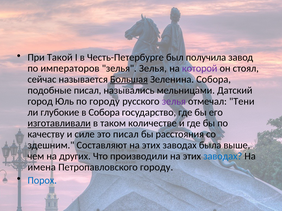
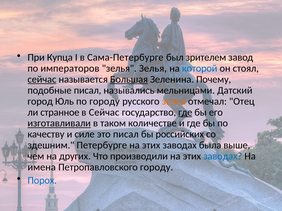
Такой: Такой -> Купца (60, 58)
Честь-Петербурге: Честь-Петербурге -> Сама-Петербурге (125, 58)
получила: получила -> зрителем (206, 58)
которой colour: purple -> blue (200, 69)
сейчас underline: none -> present (42, 80)
Зеленина Собора: Собора -> Почему (214, 80)
зелья colour: purple -> orange (174, 102)
Тени: Тени -> Отец (242, 102)
глубокие: глубокие -> странное (60, 113)
в Собора: Собора -> Сейчас (104, 113)
где underline: none -> present (185, 113)
расстояния: расстояния -> российских (180, 135)
Составляют: Составляют -> Петербурге (102, 146)
